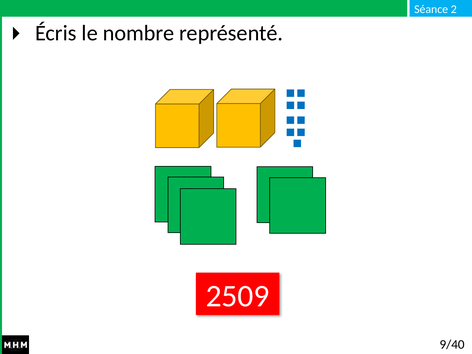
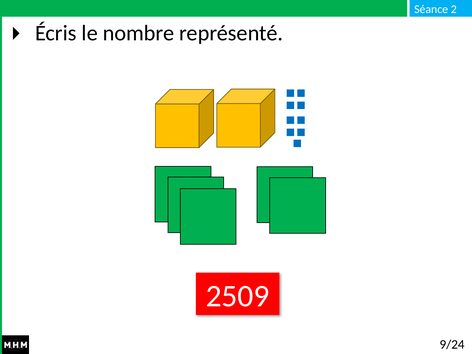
9/40: 9/40 -> 9/24 (452, 344)
